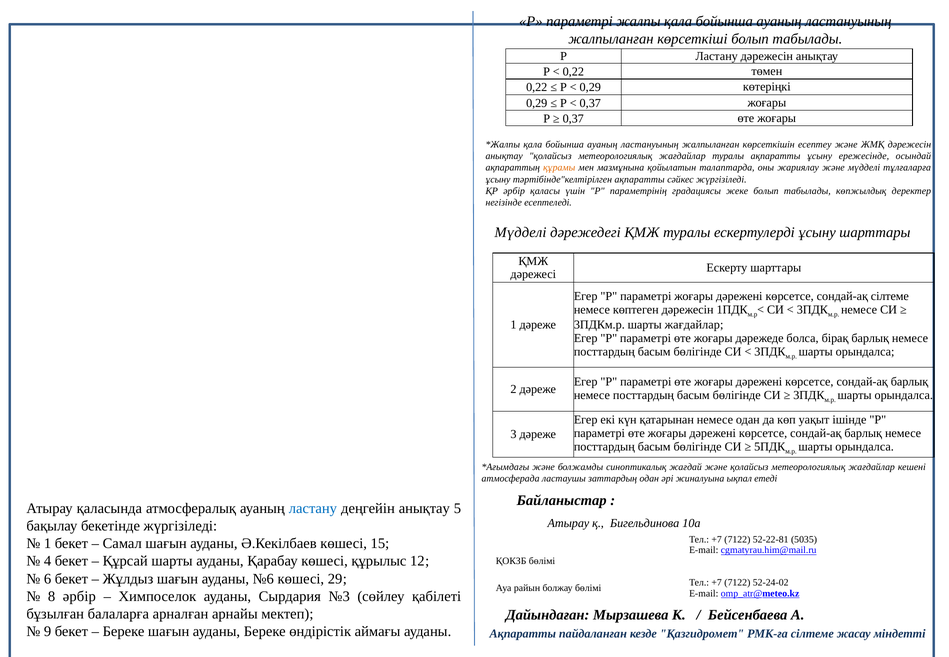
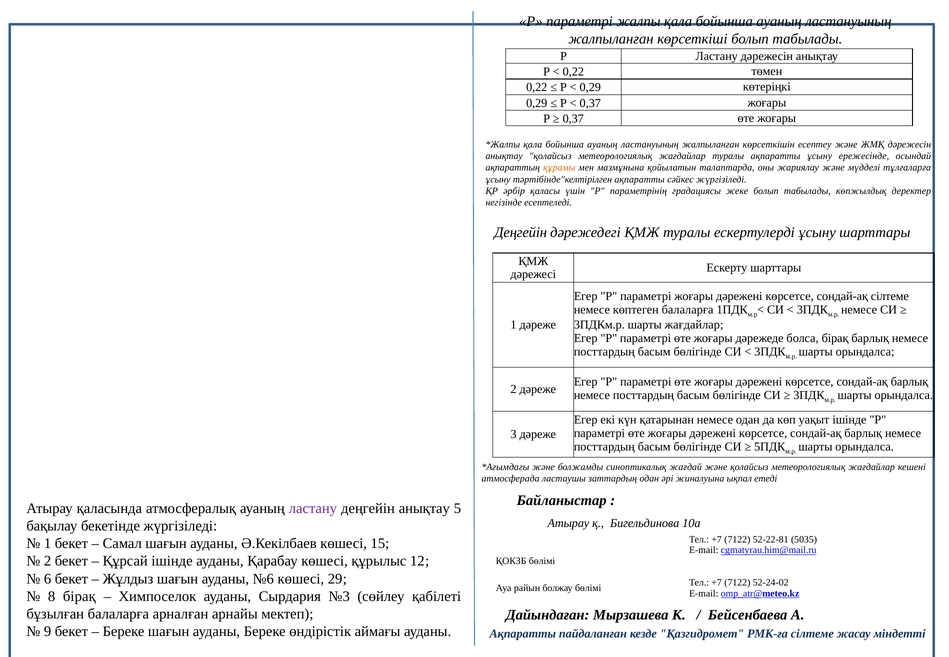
Мүдделі: Мүдделі -> Деңгейін (521, 233)
көптеген дәрежесін: дәрежесін -> балаларға (688, 310)
ластану colour: blue -> purple (313, 509)
4: 4 -> 2 (48, 561)
Құрсай шарты: шарты -> ішінде (172, 561)
8 әрбір: әрбір -> бірақ (79, 596)
